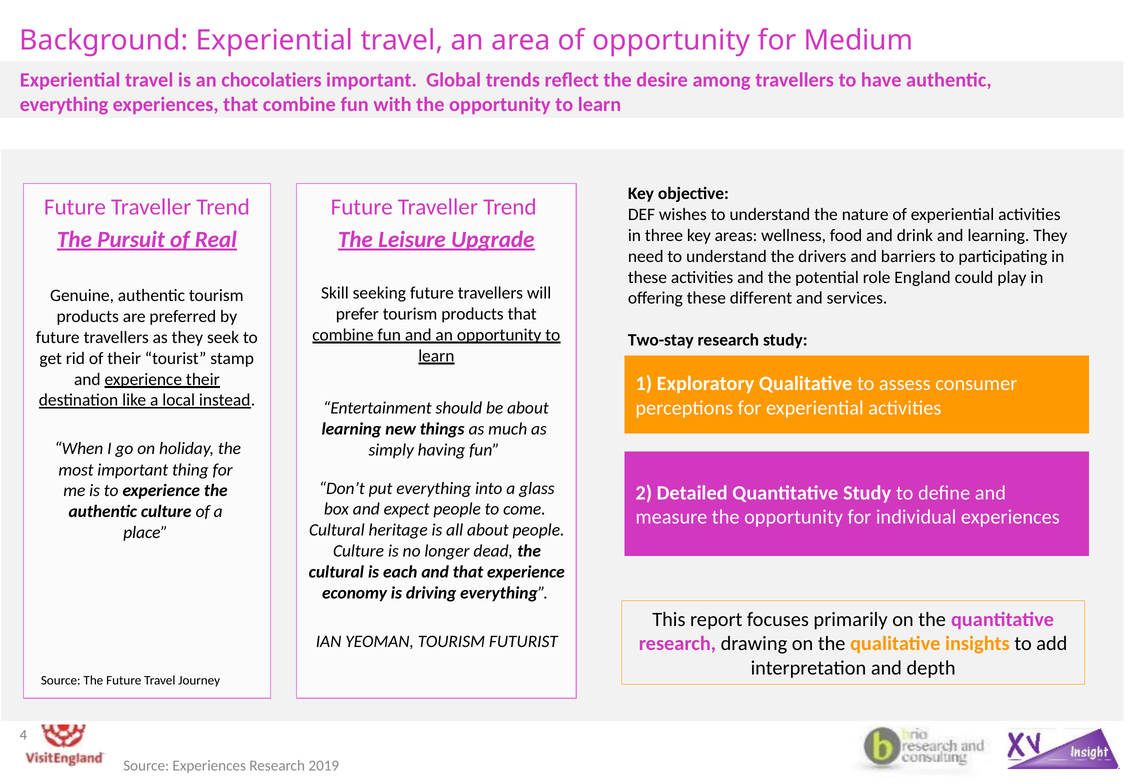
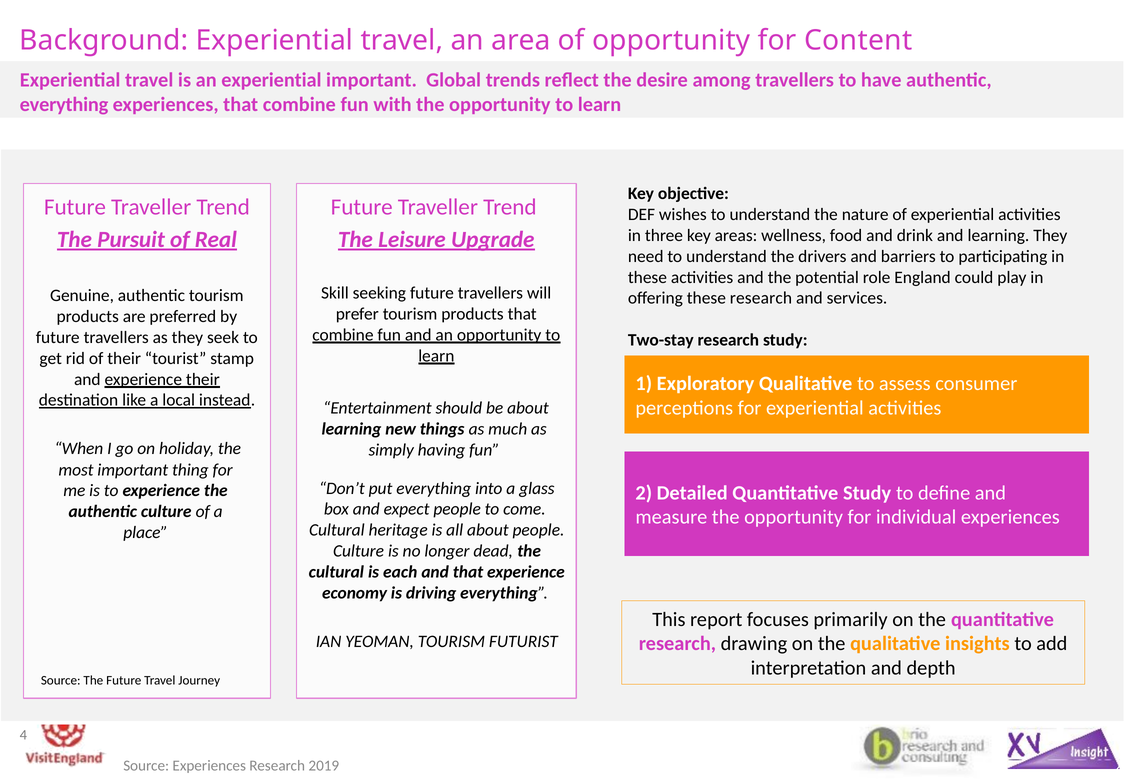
Medium: Medium -> Content (858, 40)
an chocolatiers: chocolatiers -> experiential (271, 80)
these different: different -> research (761, 298)
